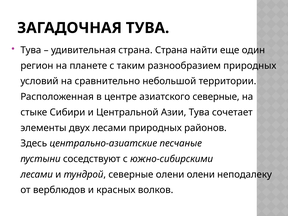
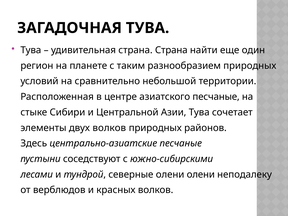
азиатского северные: северные -> песчаные (216, 97)
двух лесами: лесами -> волков (109, 128)
